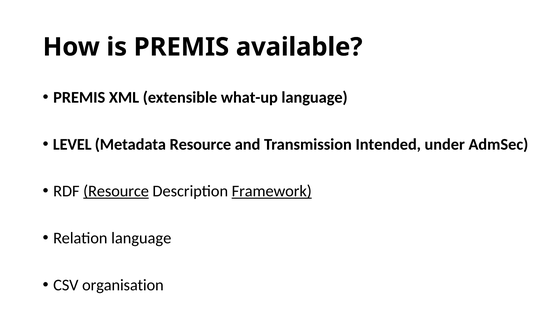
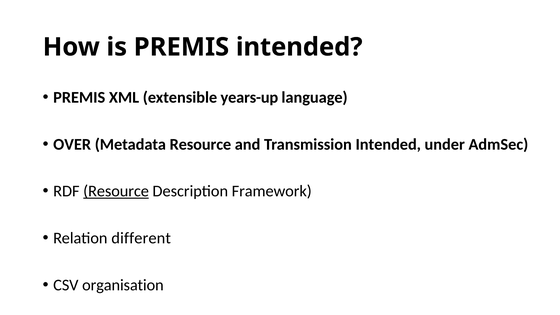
PREMIS available: available -> intended (299, 47)
what-up: what-up -> years-up (249, 97)
LEVEL: LEVEL -> OVER (72, 144)
Framework underline: present -> none (272, 191)
Relation language: language -> different (141, 238)
